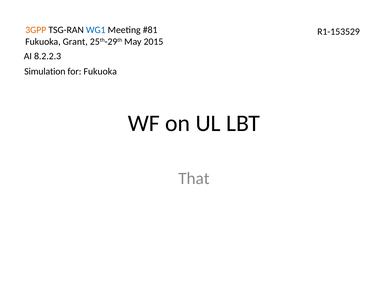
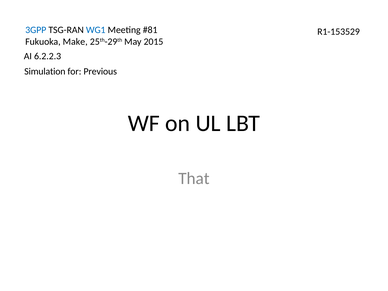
3GPP colour: orange -> blue (36, 30)
Grant: Grant -> Make (75, 42)
8.2.2.3: 8.2.2.3 -> 6.2.2.3 (48, 56)
for Fukuoka: Fukuoka -> Previous (100, 71)
